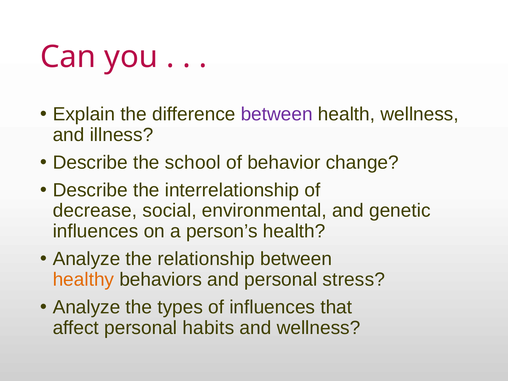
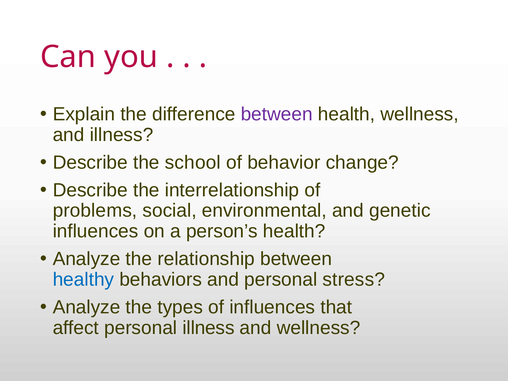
decrease: decrease -> problems (95, 211)
healthy colour: orange -> blue (83, 280)
personal habits: habits -> illness (209, 328)
